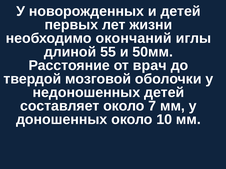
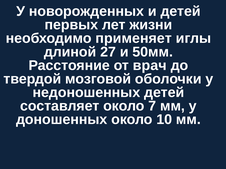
окончаний: окончаний -> применяет (134, 38)
55: 55 -> 27 (108, 52)
